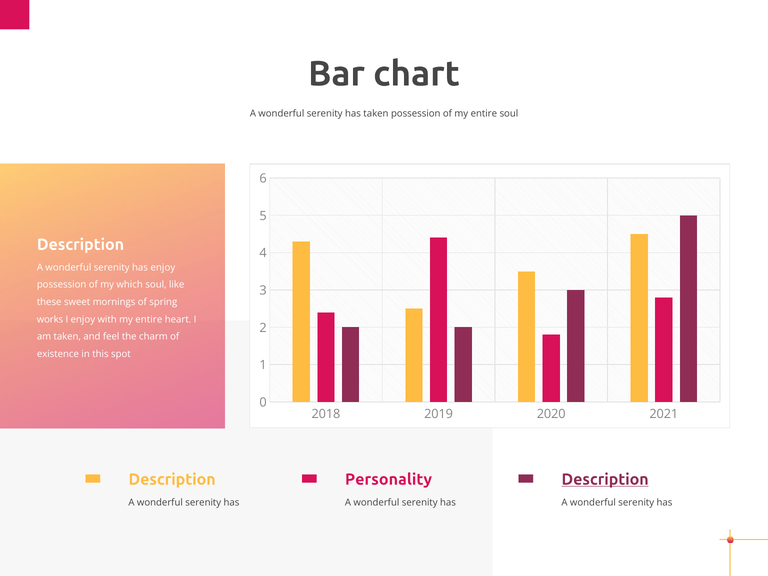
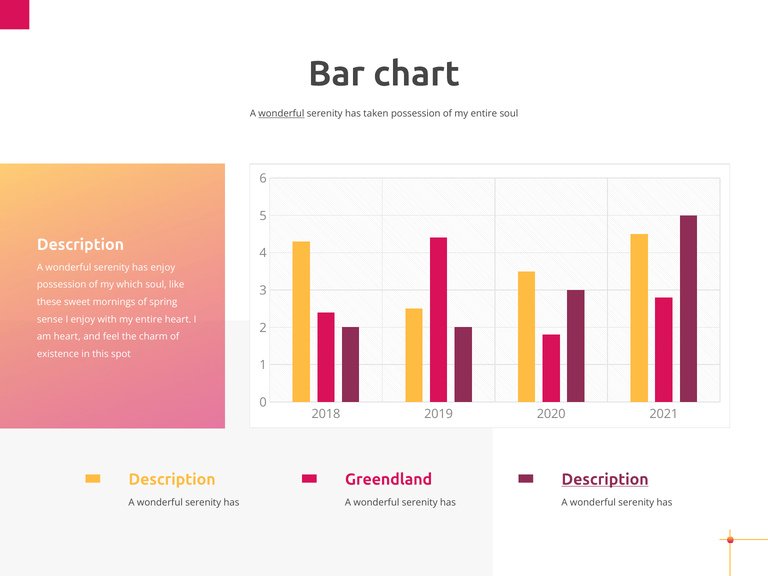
wonderful underline: none -> present (281, 114)
works: works -> sense (50, 319)
am taken: taken -> heart (67, 337)
Personality: Personality -> Greendland (389, 479)
